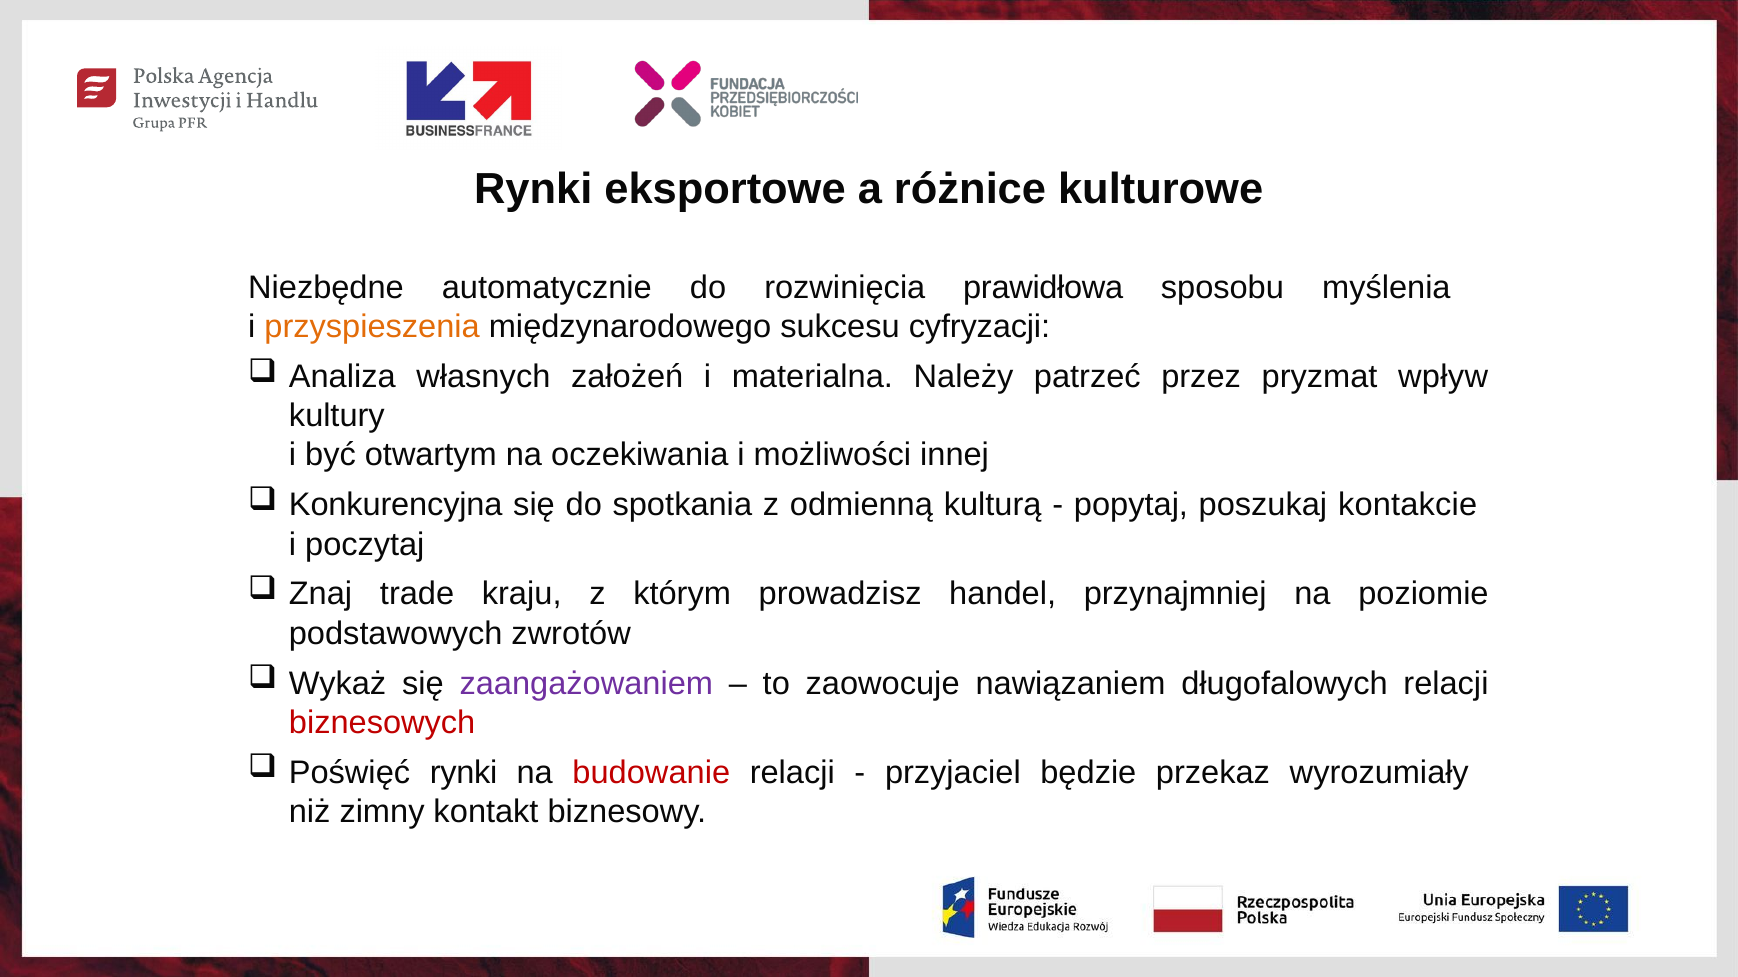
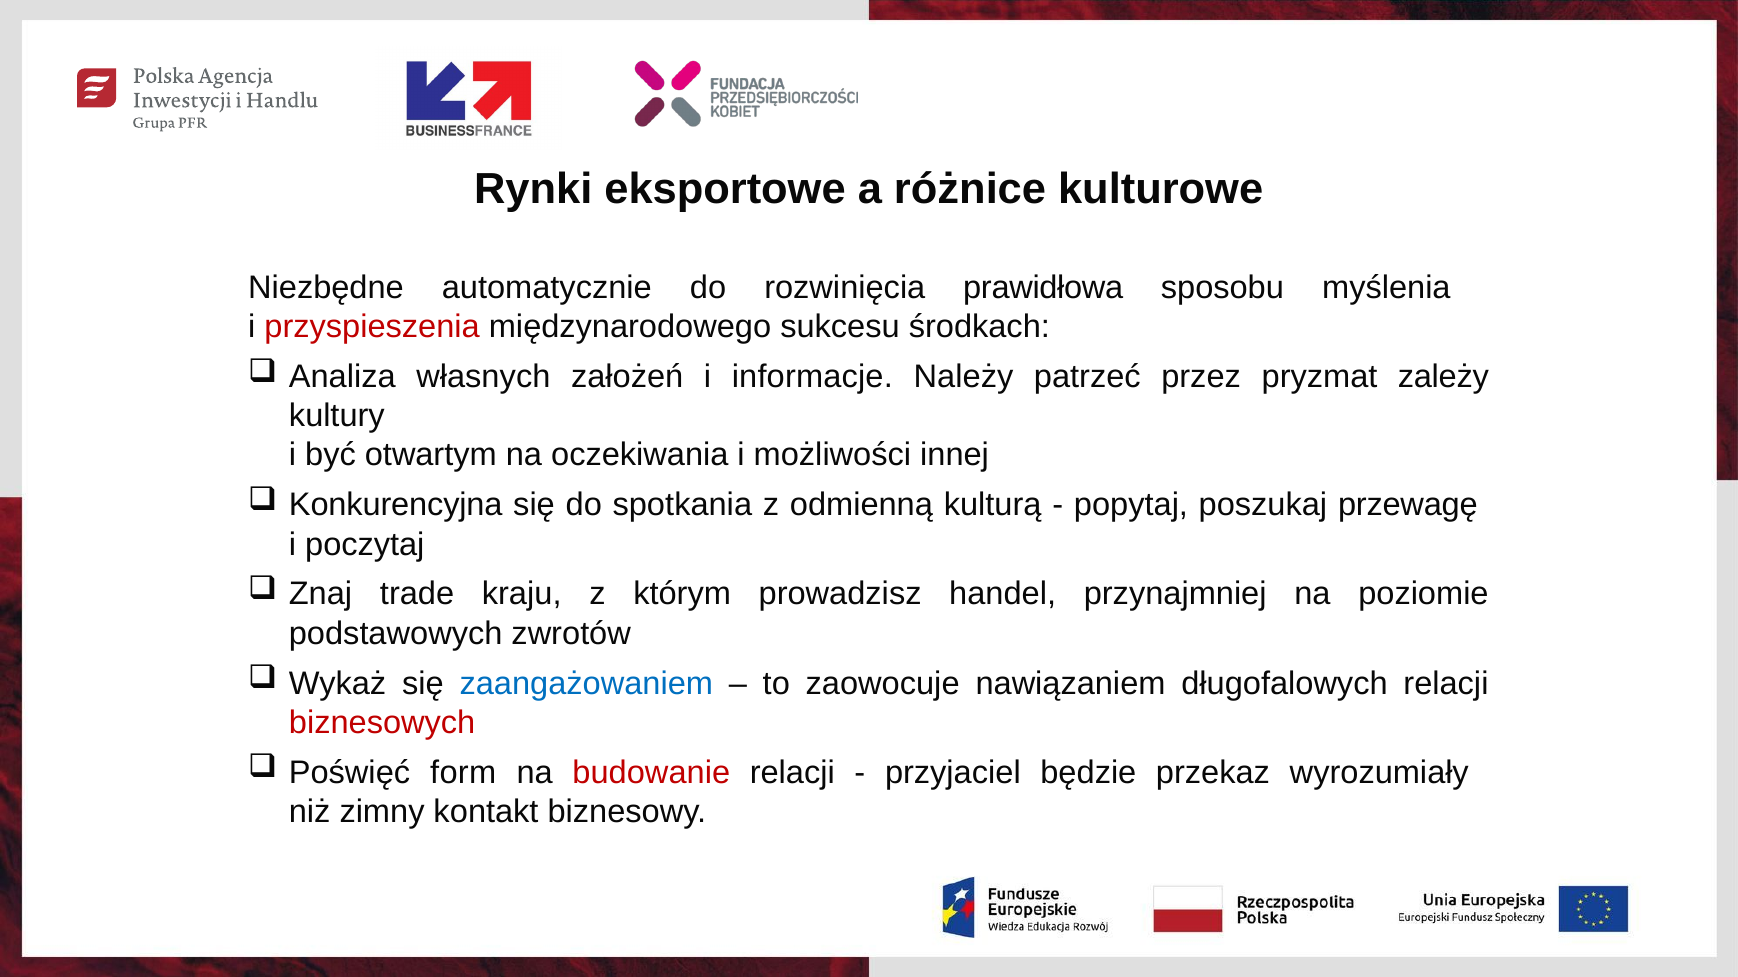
przyspieszenia colour: orange -> red (372, 327)
cyfryzacji: cyfryzacji -> środkach (979, 327)
materialna: materialna -> informacje (812, 377)
wpływ: wpływ -> zależy (1443, 377)
kontakcie: kontakcie -> przewagę (1408, 506)
zaangażowaniem colour: purple -> blue (586, 684)
Poświęć rynki: rynki -> form (463, 773)
